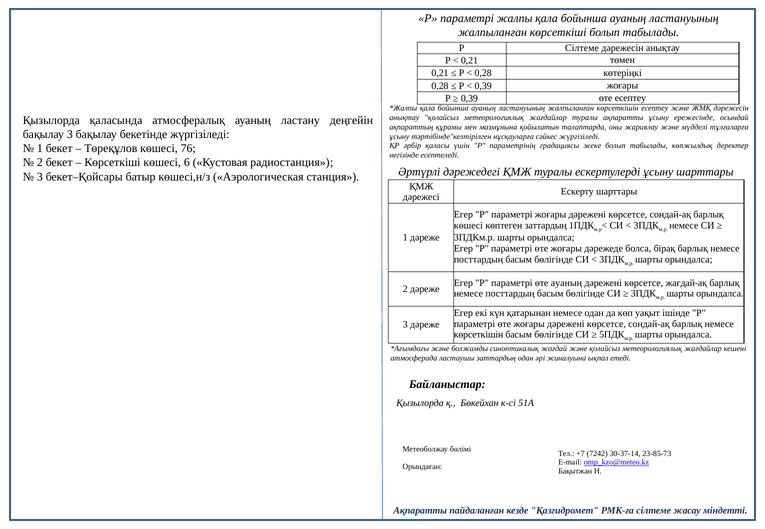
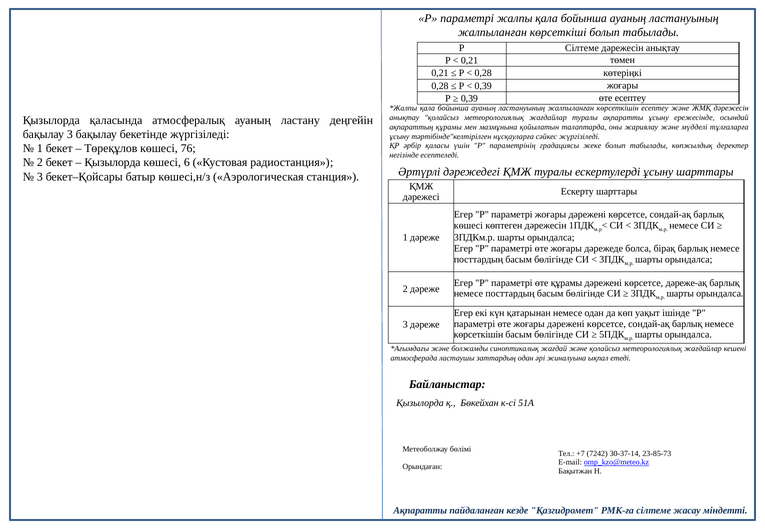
Көрсеткіші: Көрсеткіші -> Қызылорда (112, 163)
көптеген заттардың: заттардың -> дәрежесін (546, 226)
өте ауаның: ауаның -> құрамы (567, 283)
жағдай-ақ: жағдай-ақ -> дәреже-ақ (686, 283)
